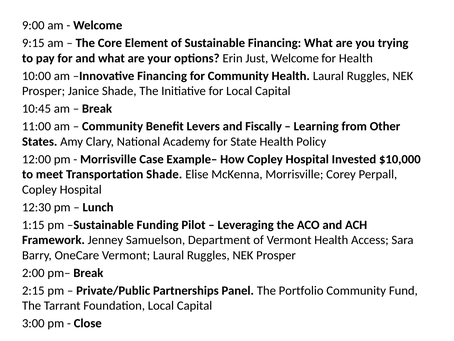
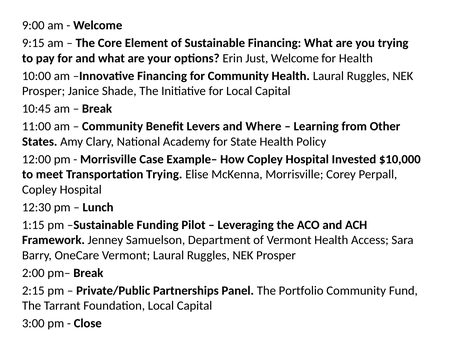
Fiscally: Fiscally -> Where (263, 126)
Transportation Shade: Shade -> Trying (164, 174)
